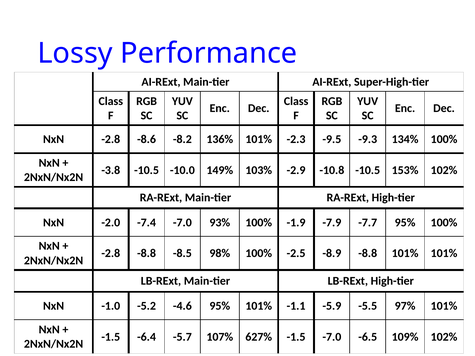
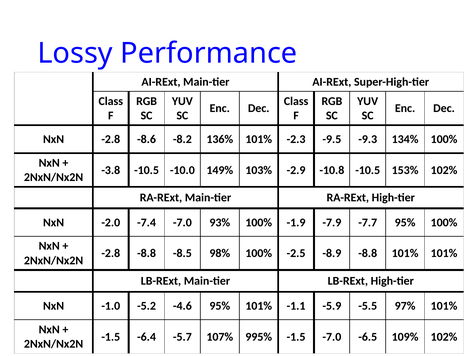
627%: 627% -> 995% (259, 337)
